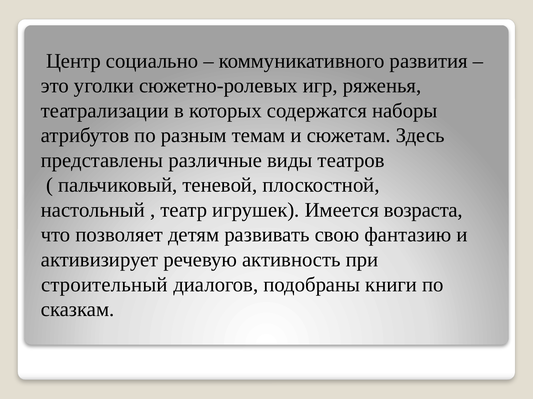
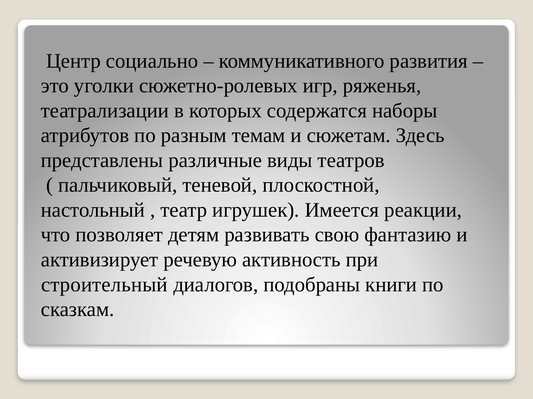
возраста: возраста -> реакции (423, 210)
